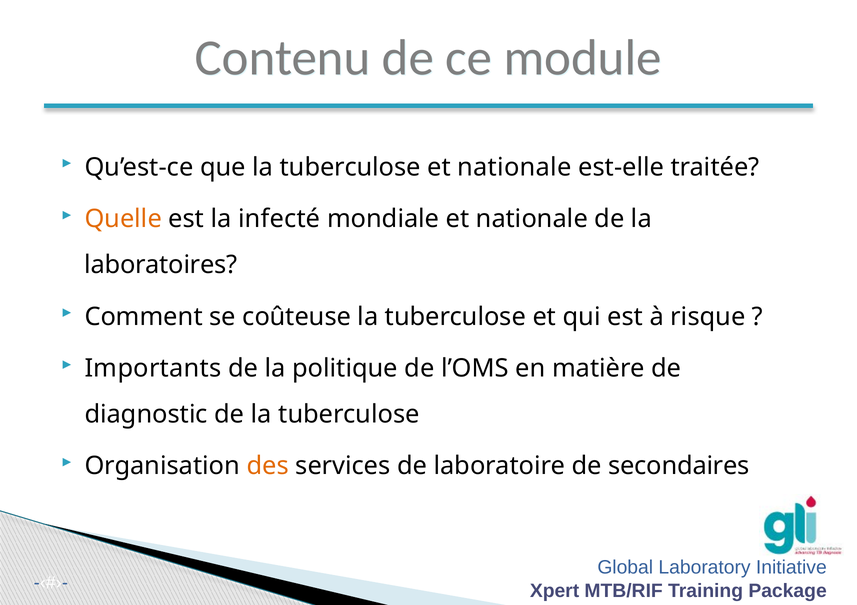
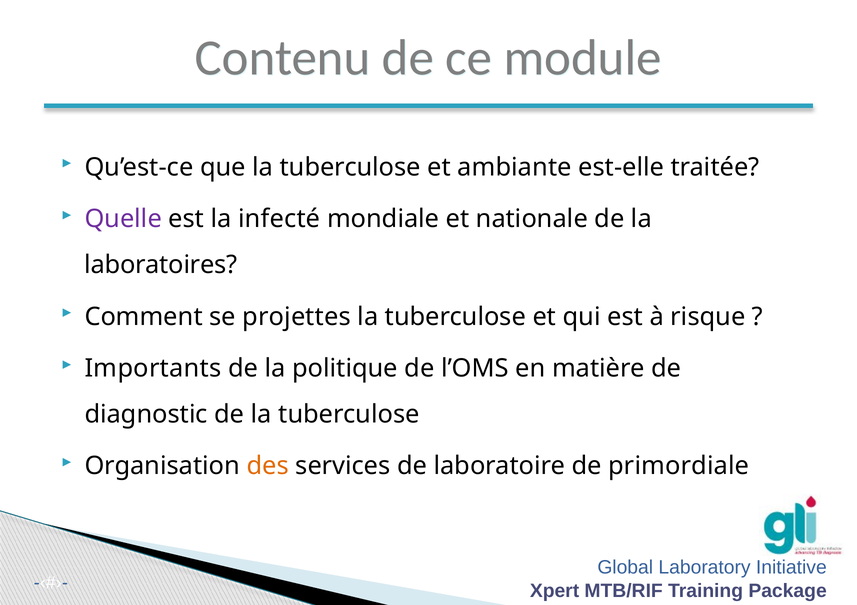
tuberculose et nationale: nationale -> ambiante (515, 167)
Quelle colour: orange -> purple (123, 219)
coûteuse: coûteuse -> projettes (297, 317)
secondaires: secondaires -> primordiale (679, 466)
